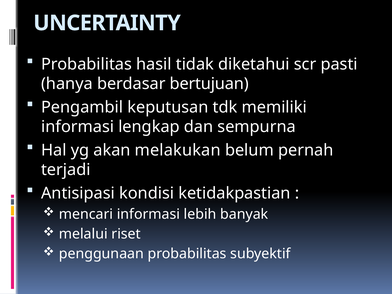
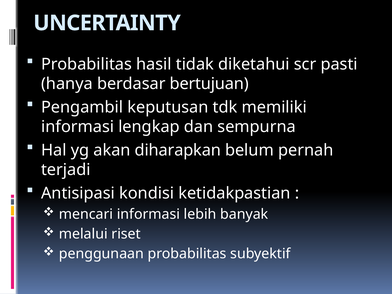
melakukan: melakukan -> diharapkan (178, 150)
